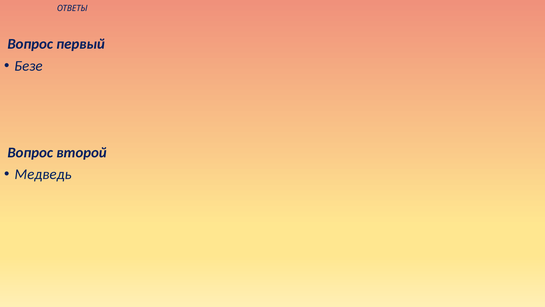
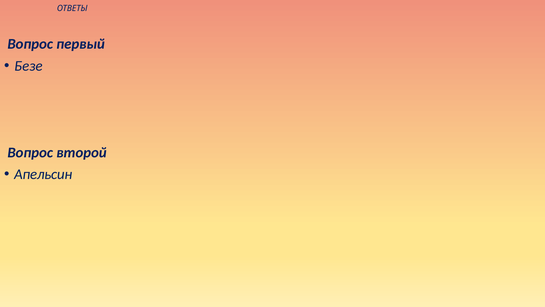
Медведь: Медведь -> Апельсин (43, 174)
